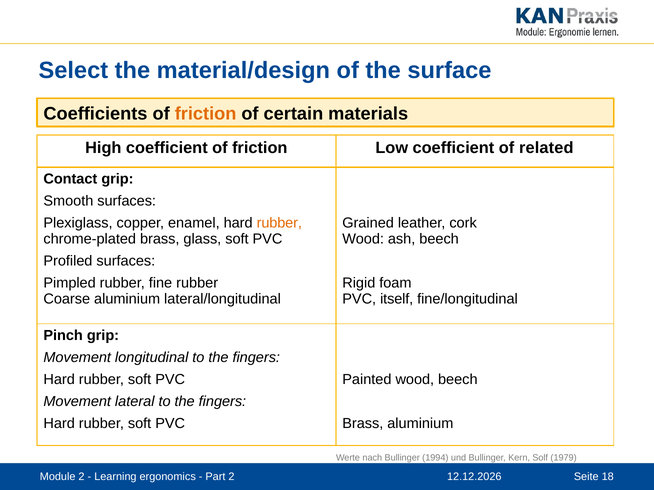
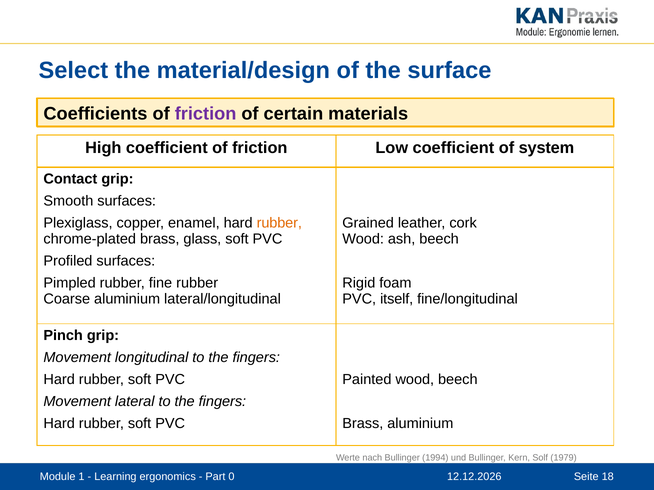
friction colour: orange -> purple (206, 114)
related: related -> system (546, 148)
Module 2: 2 -> 1 (82, 477)
Part 2: 2 -> 0 (232, 477)
